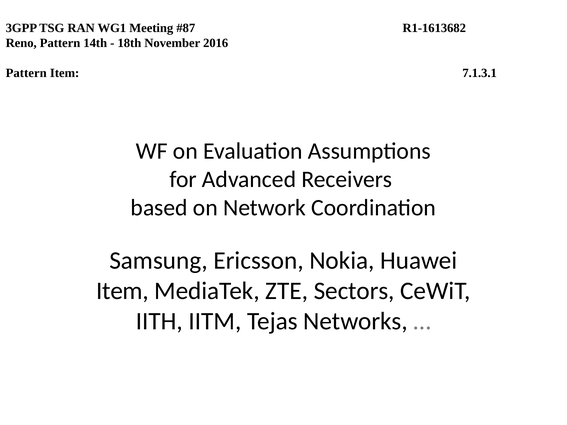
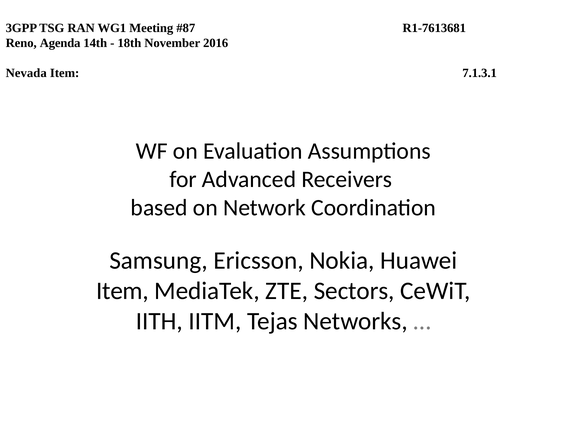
R1-1613682: R1-1613682 -> R1-7613681 (434, 28)
Reno Pattern: Pattern -> Agenda (60, 43)
Pattern: Pattern -> Nevada (26, 73)
